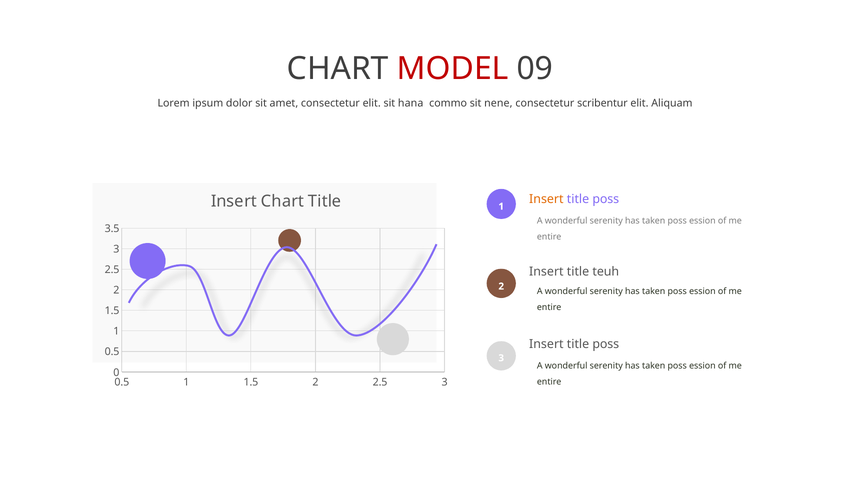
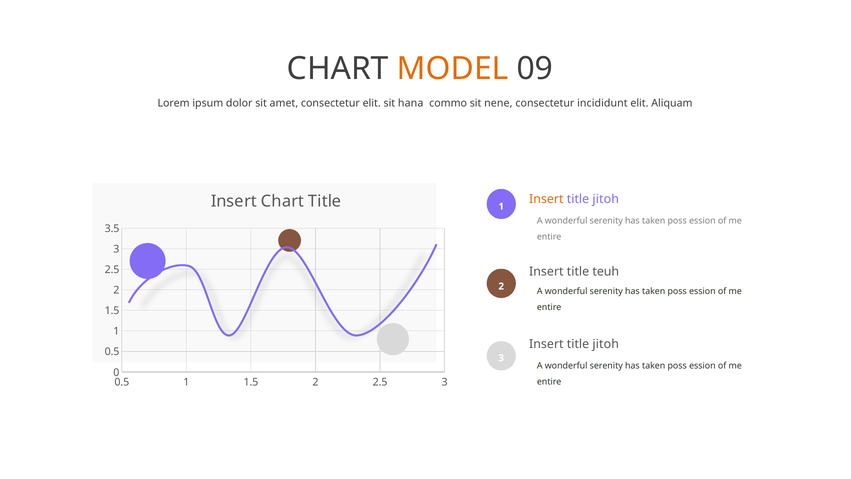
MODEL colour: red -> orange (453, 69)
scribentur: scribentur -> incididunt (602, 103)
poss: poss -> jitoh (606, 199)
poss: poss -> jitoh (606, 344)
